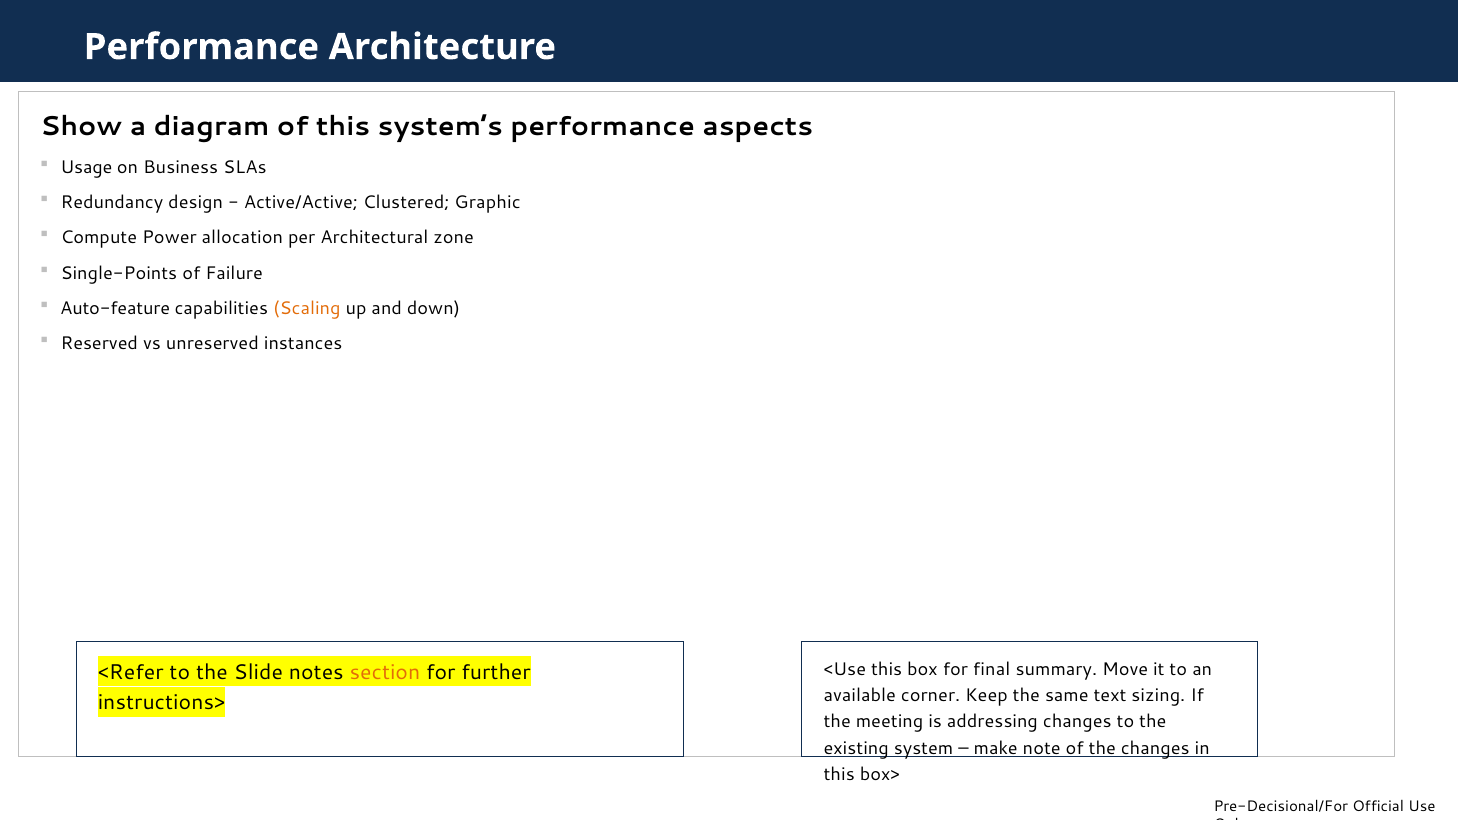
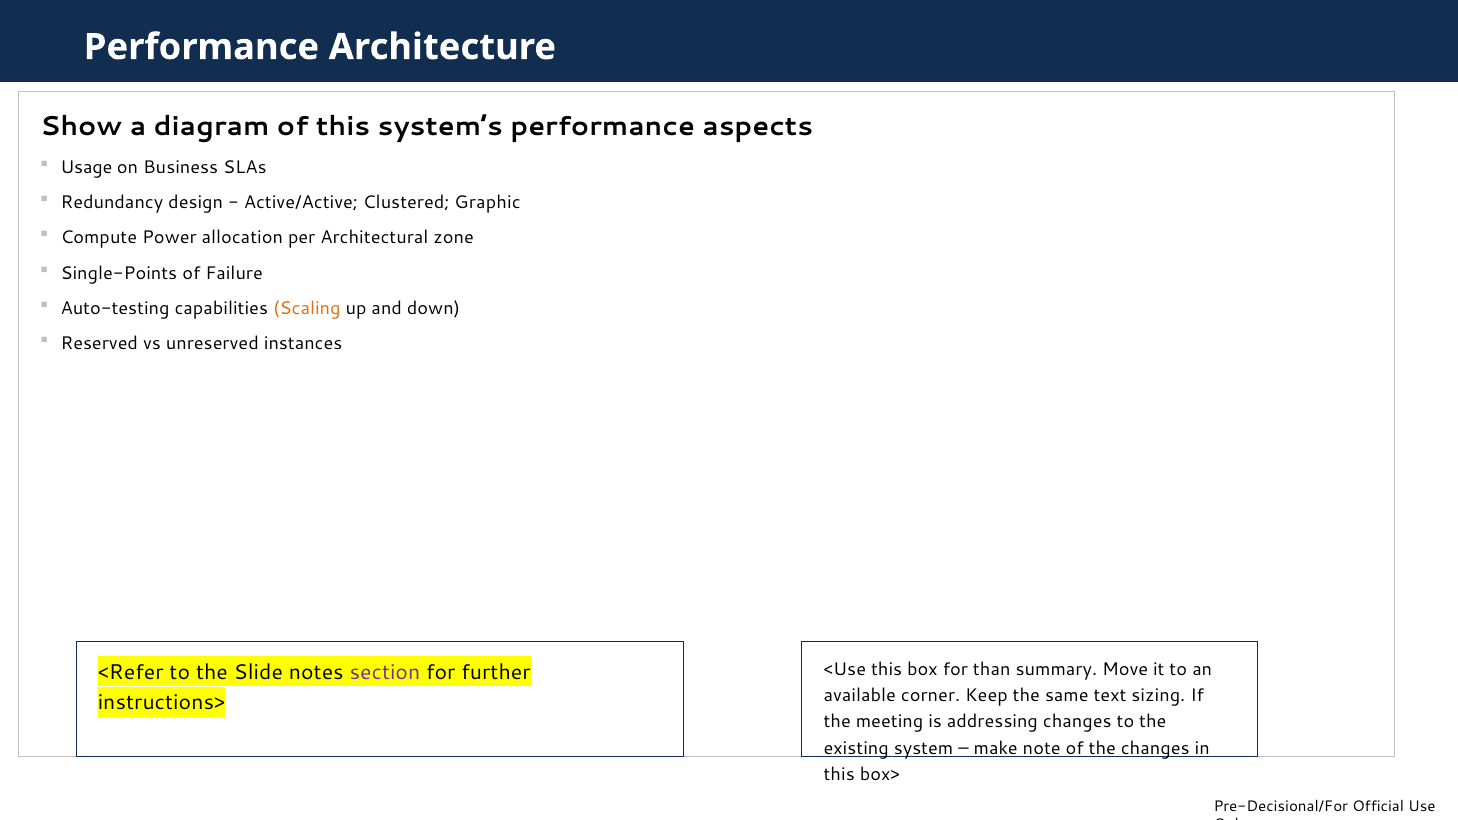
Auto-feature: Auto-feature -> Auto-testing (115, 308)
final: final -> than (992, 669)
section colour: orange -> purple (385, 672)
